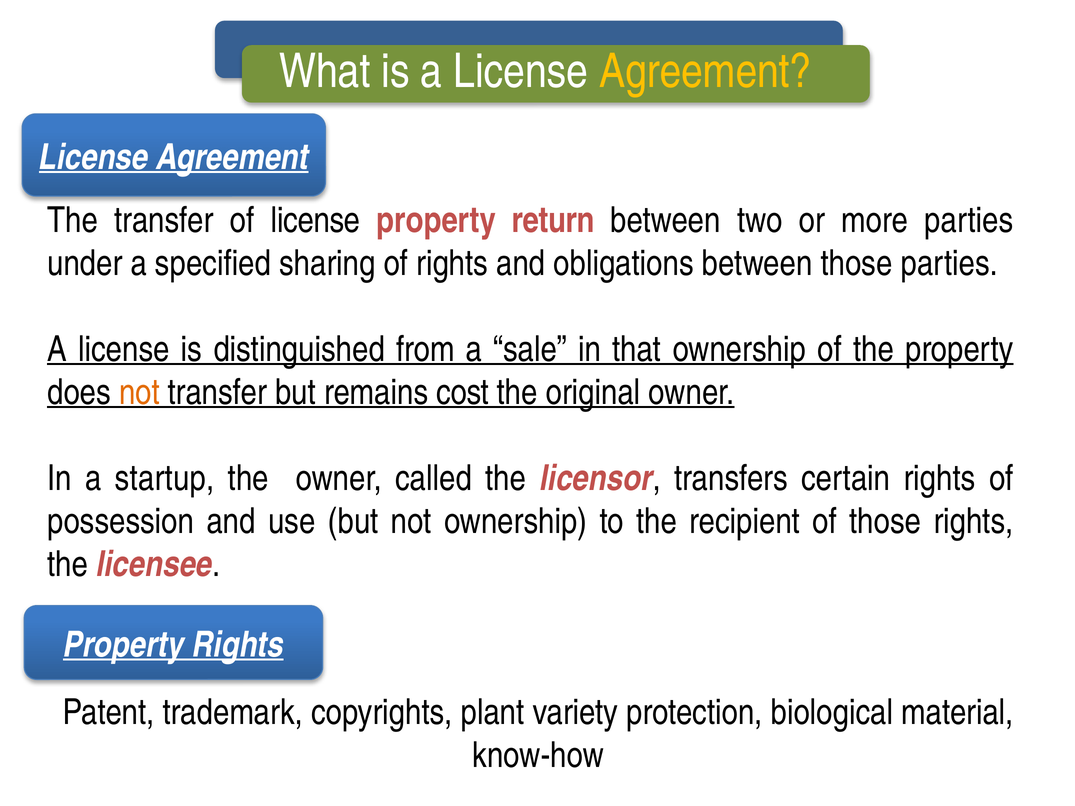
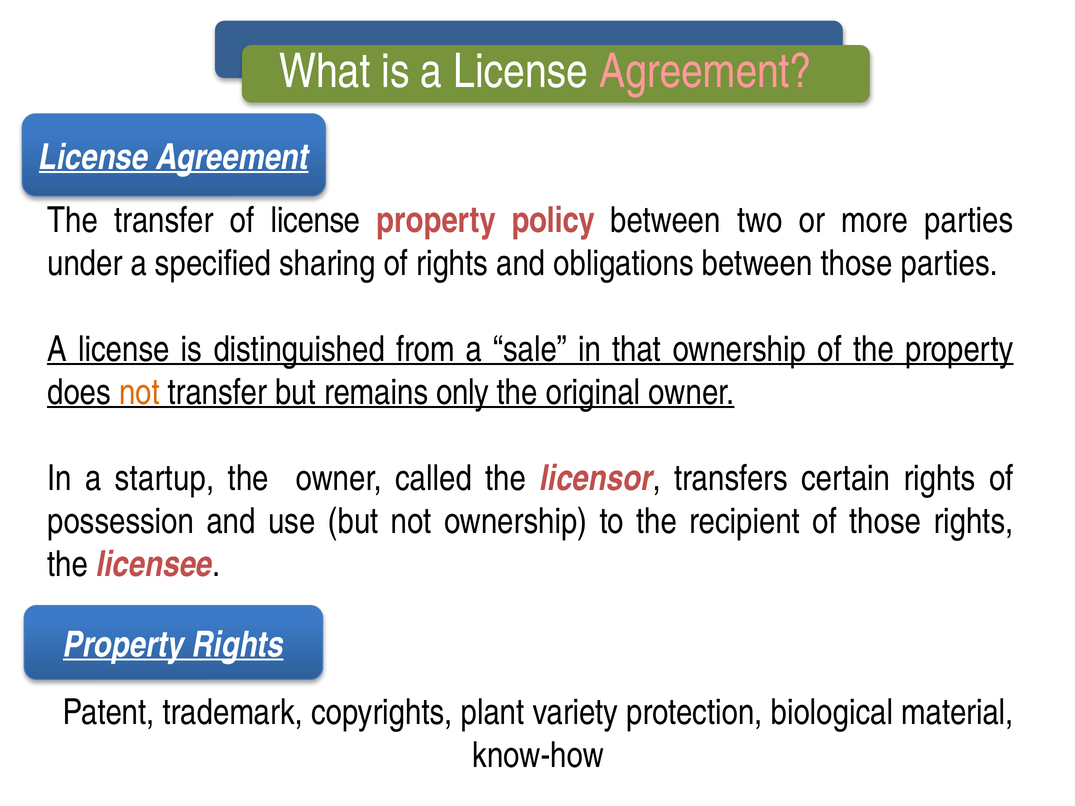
Agreement colour: yellow -> pink (705, 71)
return: return -> policy (553, 221)
cost: cost -> only (463, 393)
